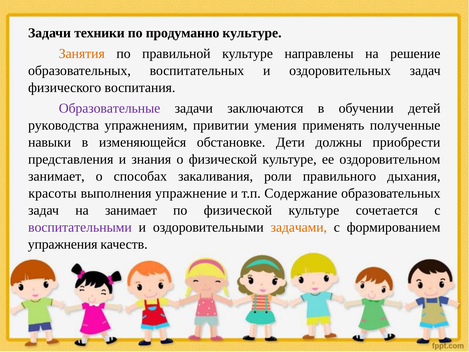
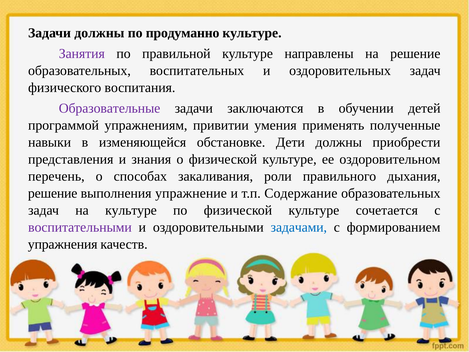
Задачи техники: техники -> должны (99, 33)
Занятия colour: orange -> purple (82, 54)
руководства: руководства -> программой (64, 125)
занимает: занимает -> перечень (56, 176)
красоты: красоты -> решение (53, 193)
на занимает: занимает -> культуре (131, 210)
задачами colour: orange -> blue (299, 227)
